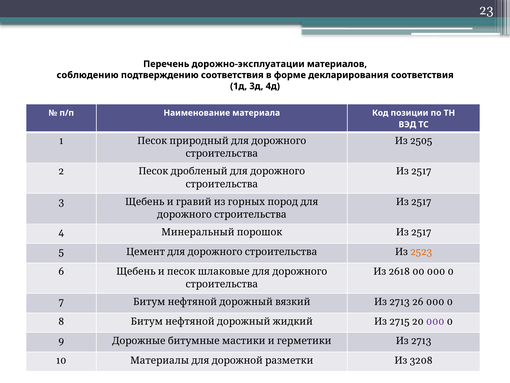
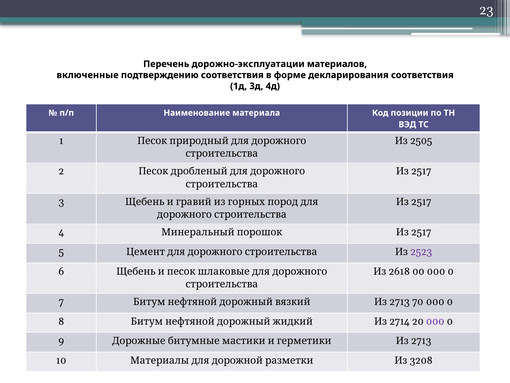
соблюдению: соблюдению -> включенные (88, 75)
2523 colour: orange -> purple (421, 252)
26: 26 -> 70 (418, 302)
2715: 2715 -> 2714 (400, 321)
